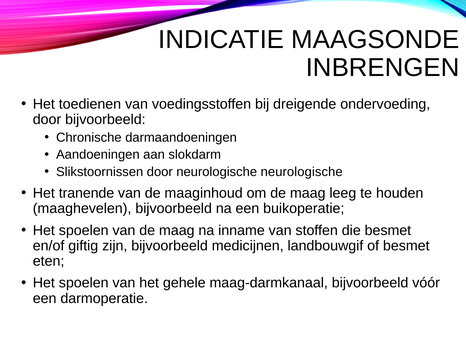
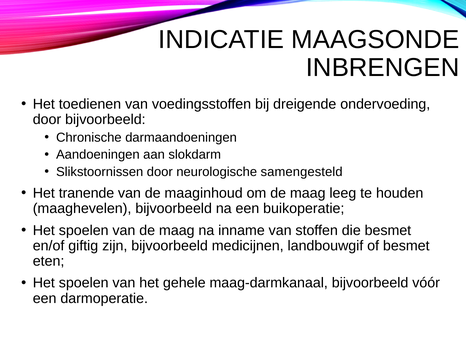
neurologische neurologische: neurologische -> samengesteld (302, 172)
